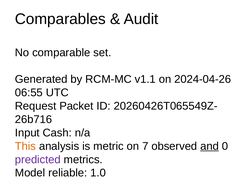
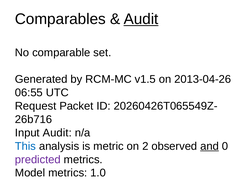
Audit underline: none -> present (141, 19)
v1.1: v1.1 -> v1.5 (145, 79)
2024-04-26: 2024-04-26 -> 2013-04-26 (203, 79)
Input Cash: Cash -> Audit (57, 132)
This colour: orange -> blue (25, 146)
7: 7 -> 2 (145, 146)
Model reliable: reliable -> metrics (68, 172)
